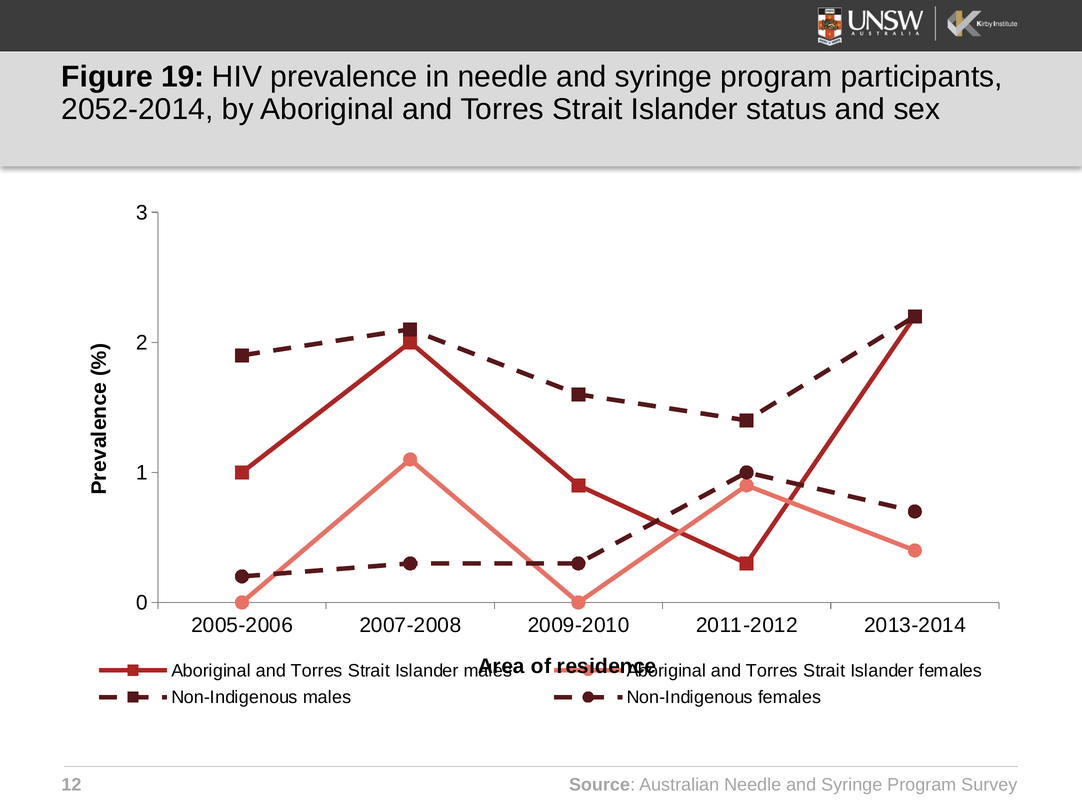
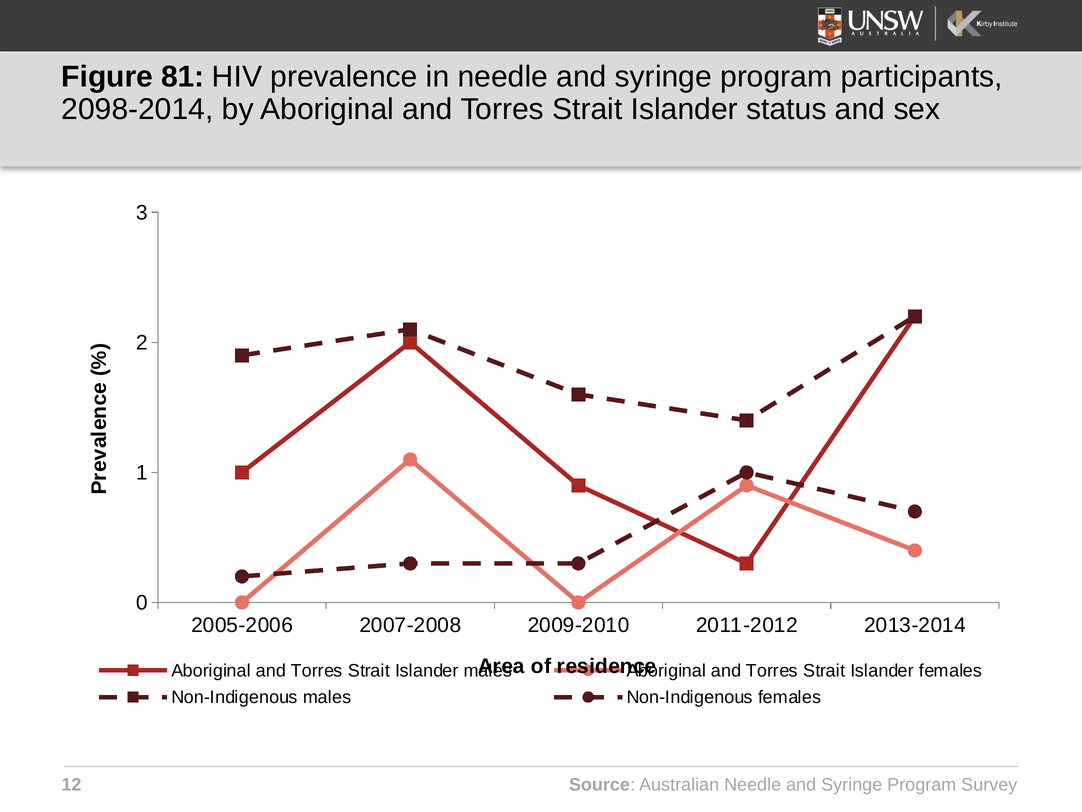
19: 19 -> 81 (183, 77)
2052-2014: 2052-2014 -> 2098-2014 (137, 109)
